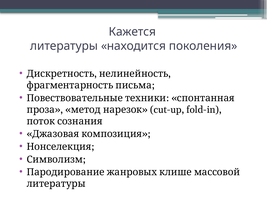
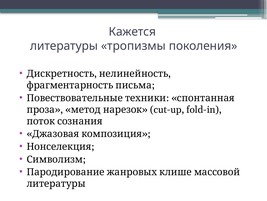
находится: находится -> тропизмы (133, 46)
